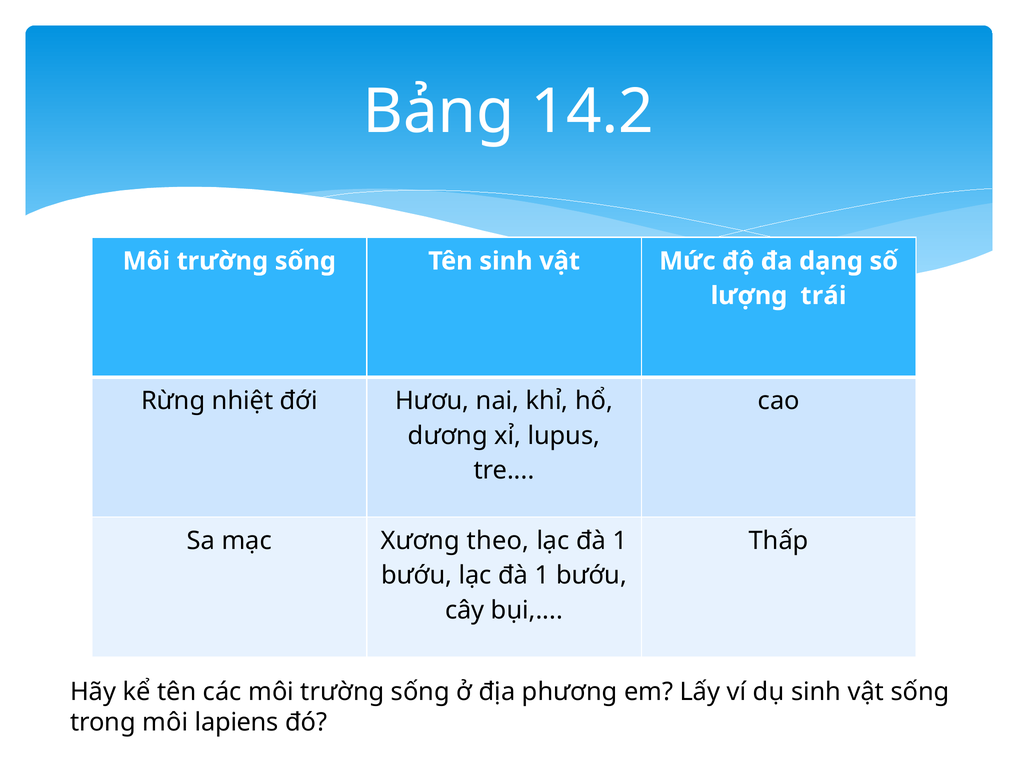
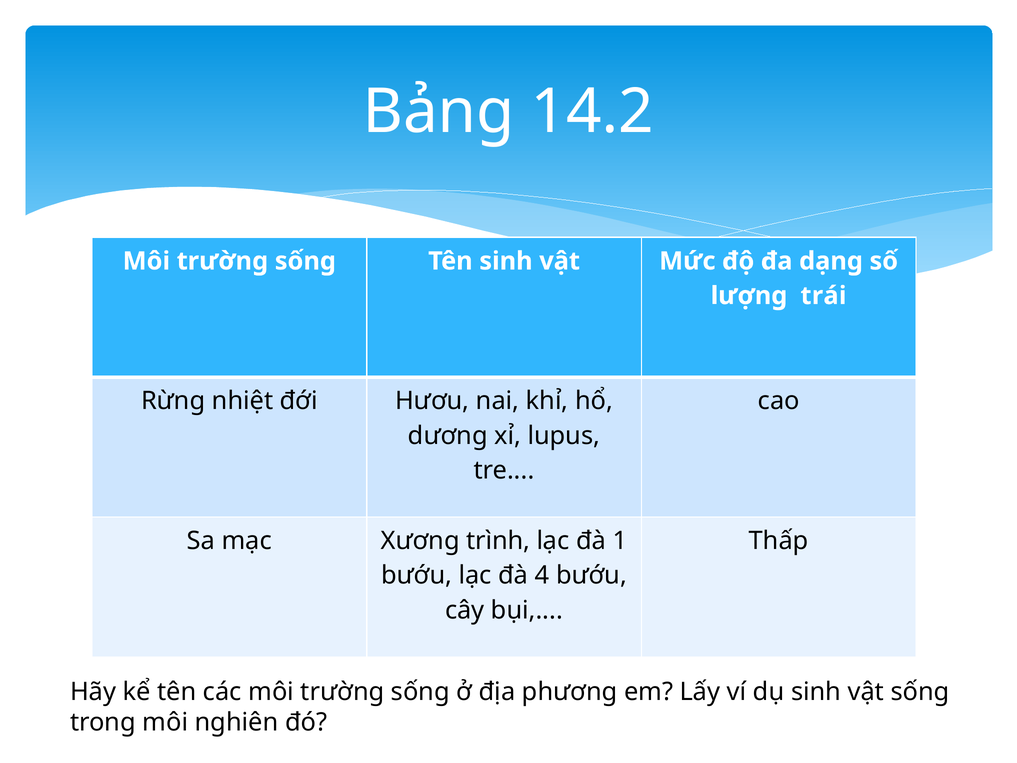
theo: theo -> trình (498, 541)
bướu lạc đà 1: 1 -> 4 (542, 575)
lapiens: lapiens -> nghiên (237, 722)
